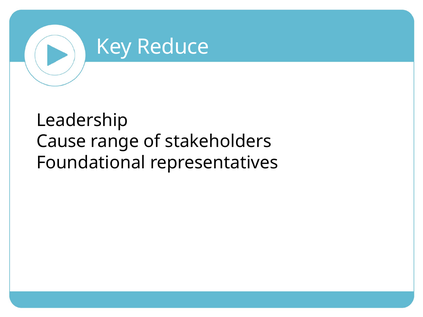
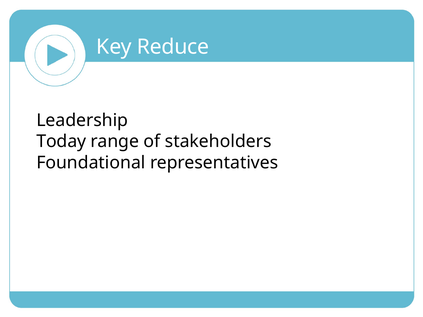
Cause: Cause -> Today (61, 142)
